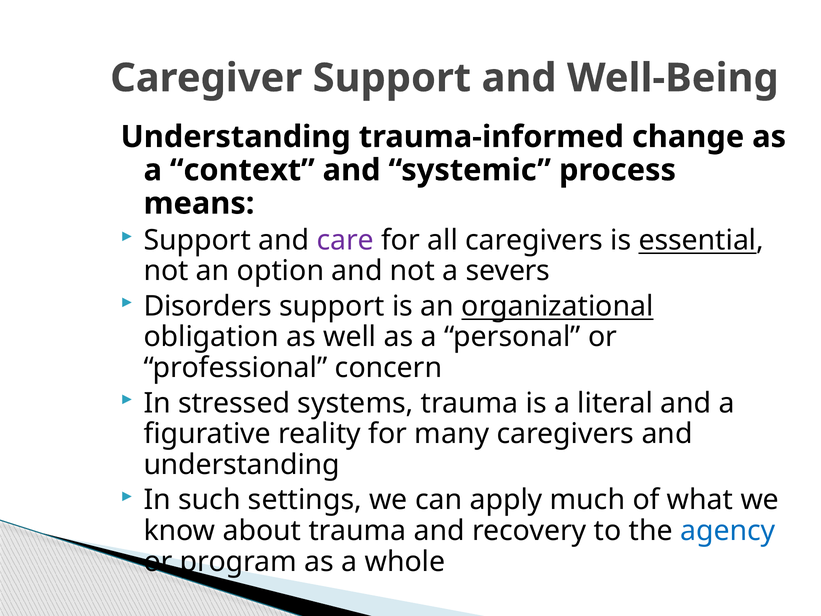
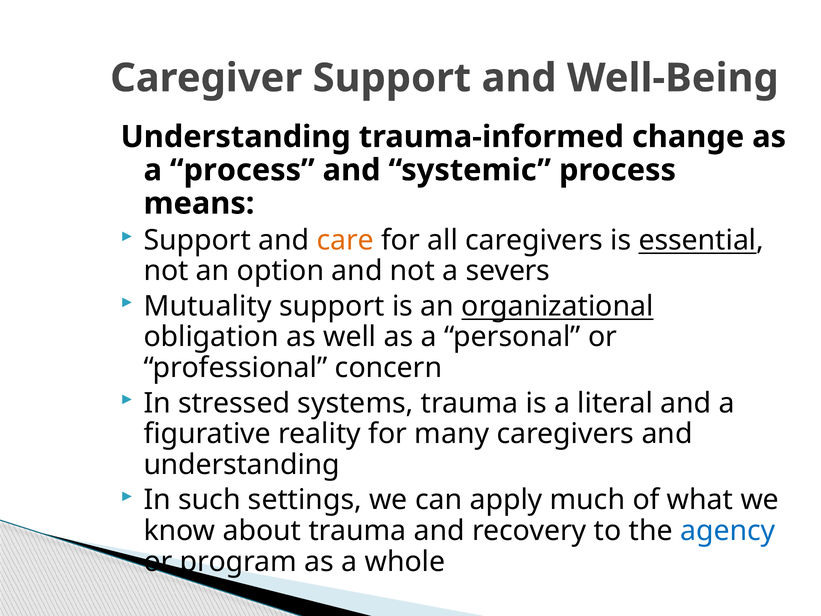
a context: context -> process (242, 170)
care colour: purple -> orange (345, 240)
Disorders: Disorders -> Mutuality (208, 306)
